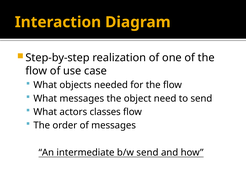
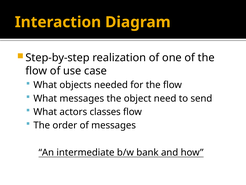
b/w send: send -> bank (147, 152)
